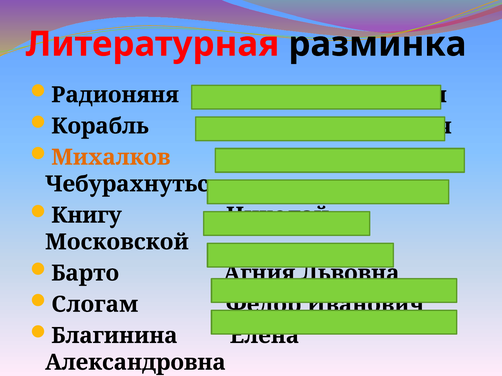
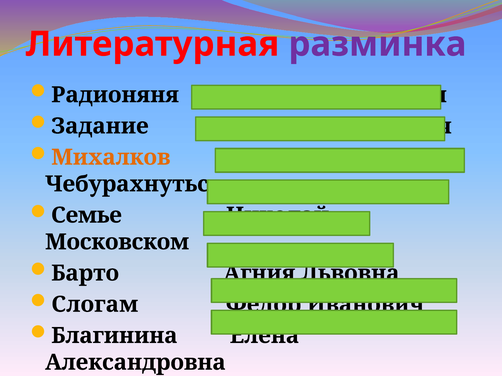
разминка colour: black -> purple (377, 44)
Корабль: Корабль -> Задание (100, 126)
Книгу: Книгу -> Семье (87, 216)
Московской: Московской -> Московском (117, 242)
